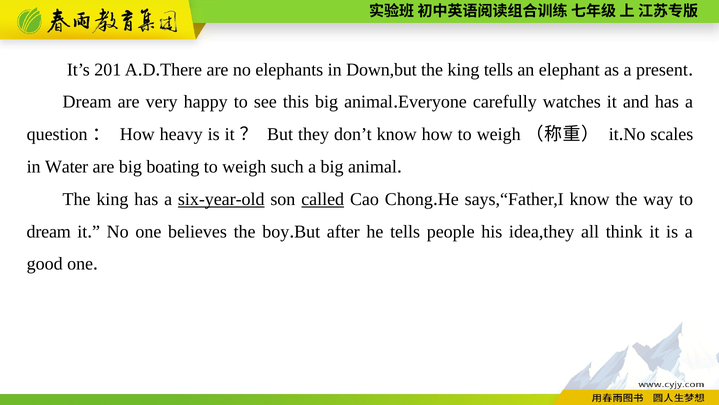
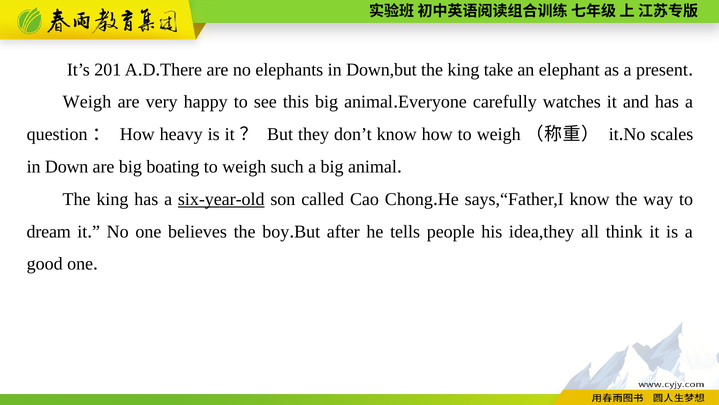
king tells: tells -> take (499, 70)
Dream: Dream -> Weigh (87, 102)
Water: Water -> Down (67, 167)
called underline: present -> none (323, 199)
